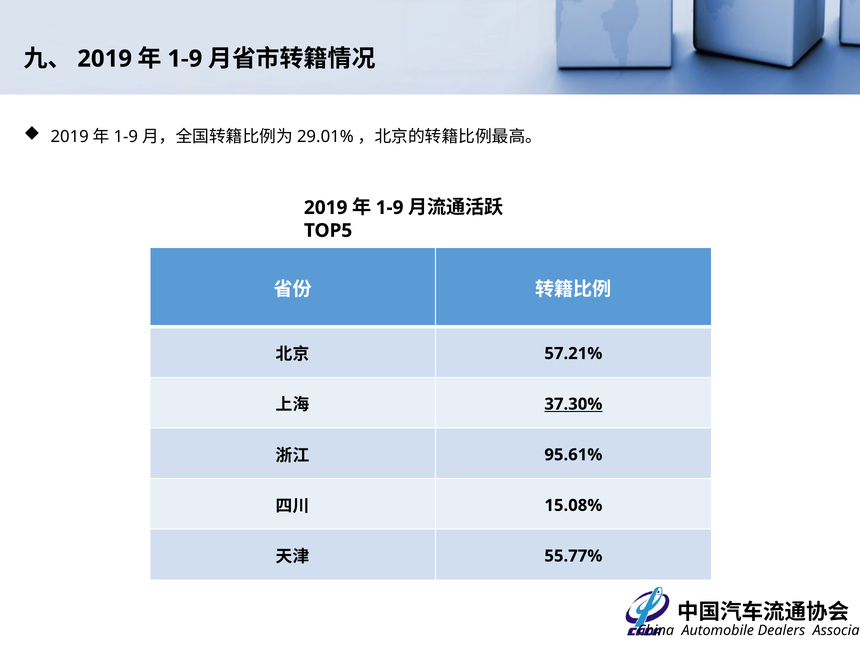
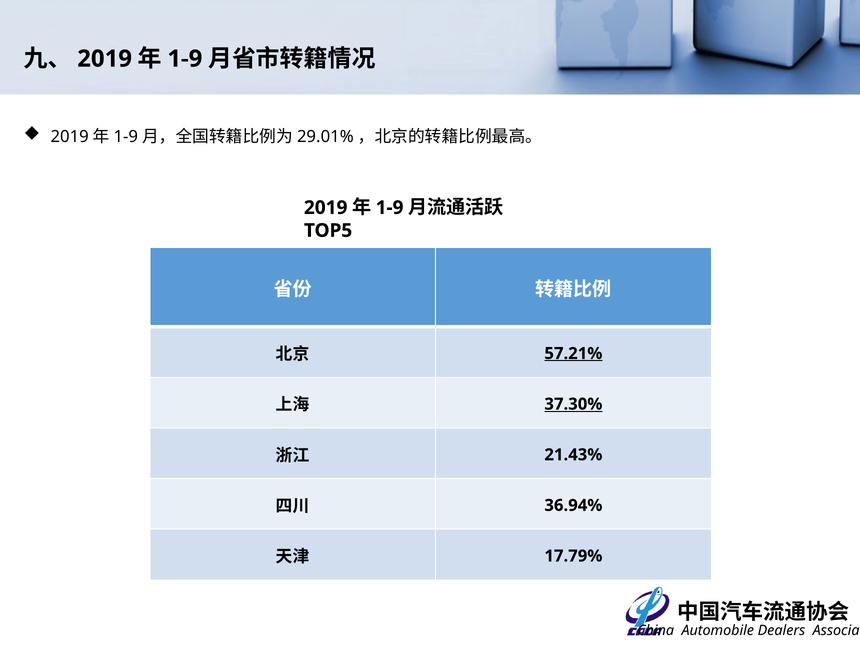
57.21% underline: none -> present (573, 354)
95.61%: 95.61% -> 21.43% (573, 455)
15.08%: 15.08% -> 36.94% (573, 505)
55.77%: 55.77% -> 17.79% (573, 556)
